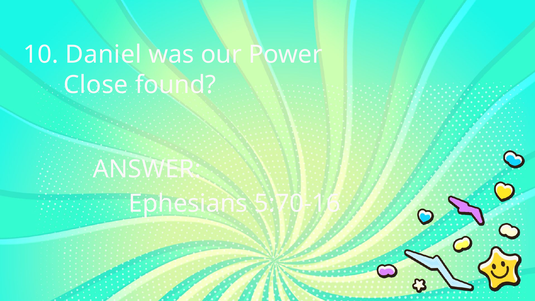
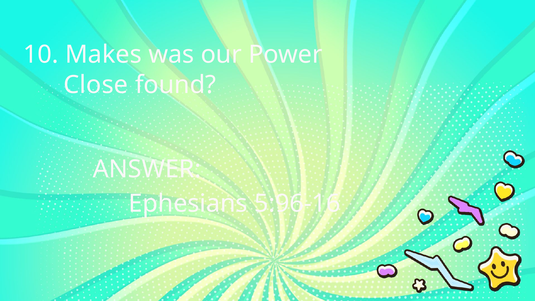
Daniel: Daniel -> Makes (104, 55)
5:70-16: 5:70-16 -> 5:96-16 (297, 204)
